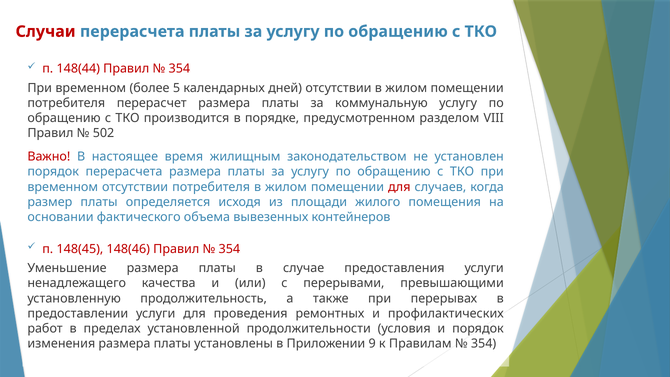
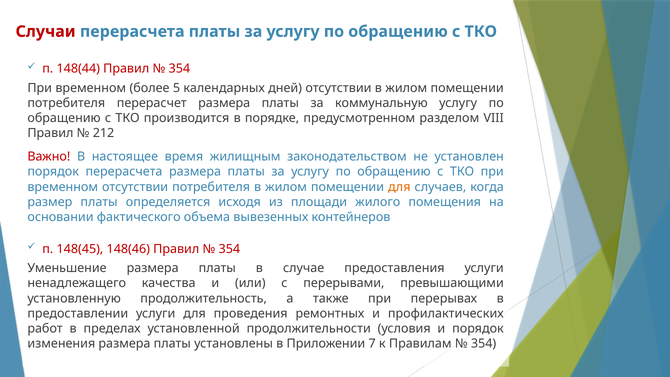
502: 502 -> 212 (104, 133)
для colour: red -> orange (399, 187)
9: 9 -> 7 (372, 343)
